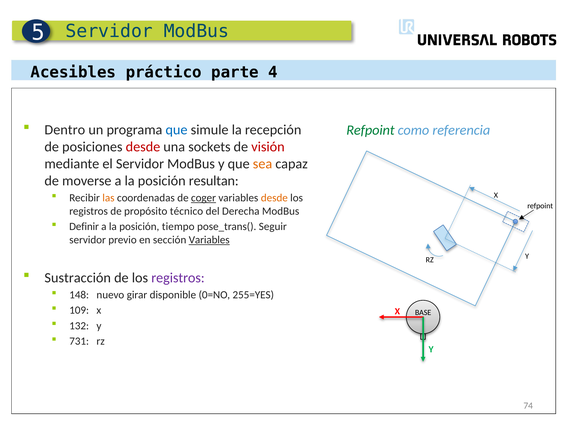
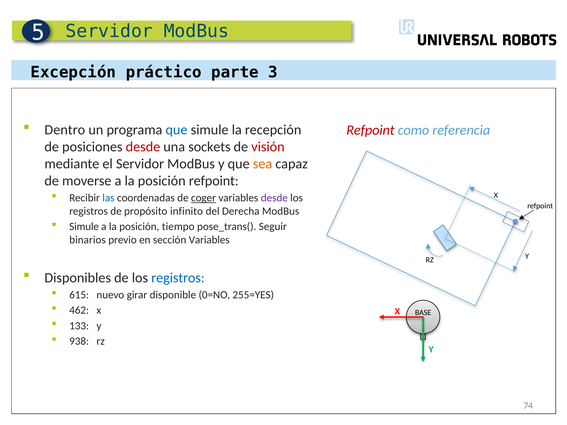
Acesibles: Acesibles -> Excepción (73, 72)
4: 4 -> 3 (273, 72)
Refpoint colour: green -> red (370, 130)
posición resultan: resultan -> refpoint (214, 181)
las colour: orange -> blue (108, 198)
desde colour: orange -> purple (274, 198)
técnico: técnico -> infinito (187, 211)
Definir: Definir -> Simule (84, 227)
servidor: servidor -> binarios (88, 240)
Variables underline: present -> none (209, 240)
Sustracción: Sustracción -> Disponibles (78, 278)
registros colour: purple -> blue (178, 278)
148: 148 -> 615 (79, 295)
109: 109 -> 462 (79, 311)
132: 132 -> 133 (79, 326)
731: 731 -> 938 (79, 341)
